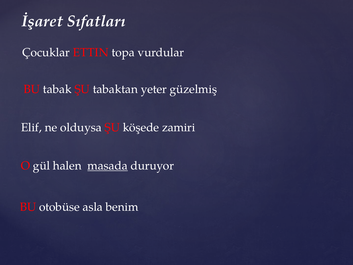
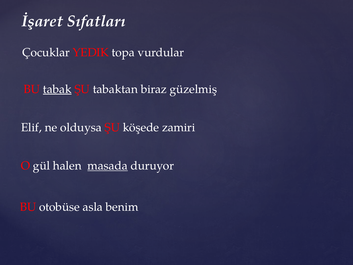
ETTIN: ETTIN -> YEDIK (91, 52)
tabak underline: none -> present (57, 89)
yeter: yeter -> biraz (154, 89)
